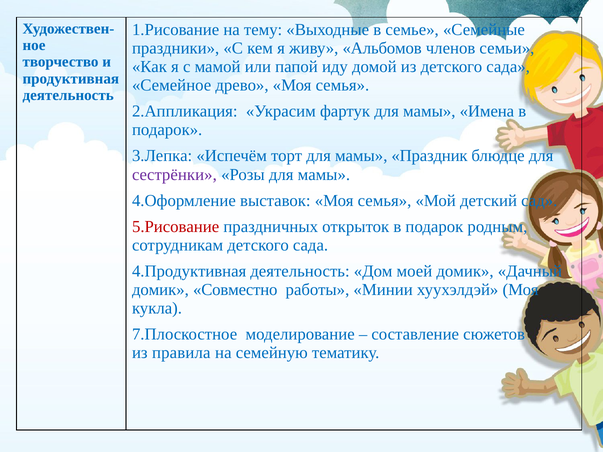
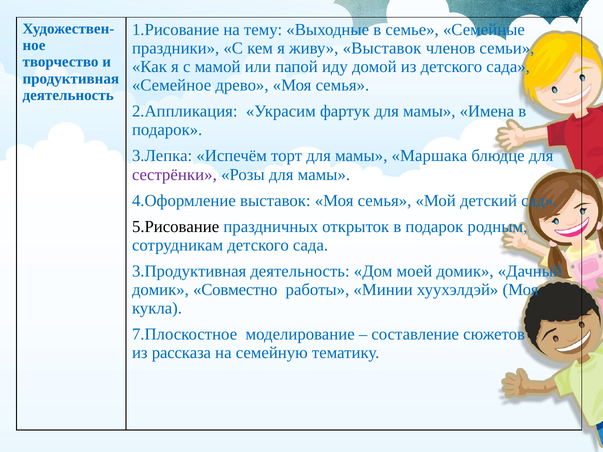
живу Альбомов: Альбомов -> Выставок (382, 48)
Праздник: Праздник -> Маршака (429, 156)
5.Рисование colour: red -> black (176, 227)
4.Продуктивная: 4.Продуктивная -> 3.Продуктивная (189, 271)
правила: правила -> рассказа (181, 353)
